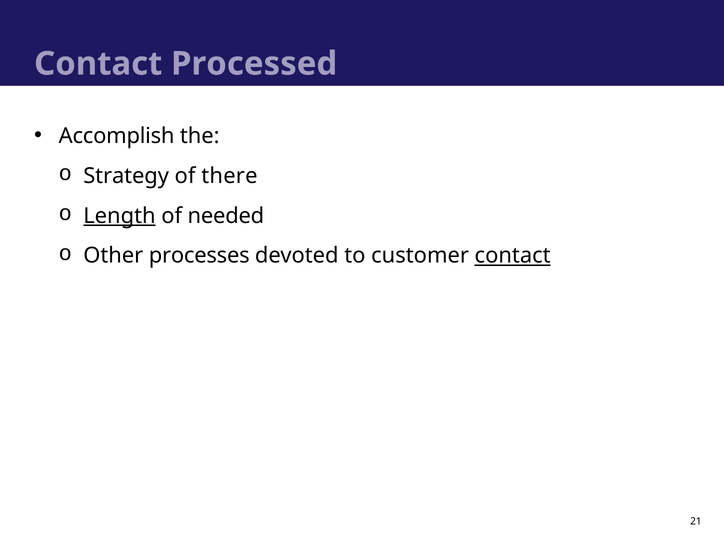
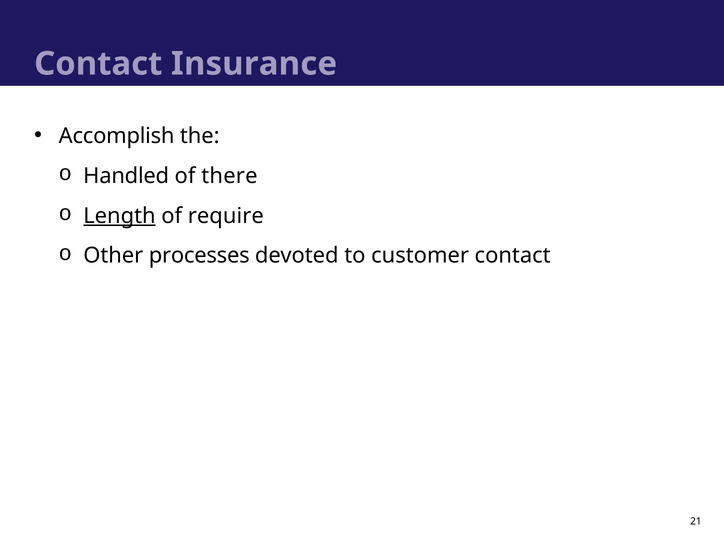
Processed: Processed -> Insurance (254, 64)
Strategy: Strategy -> Handled (126, 176)
needed: needed -> require (226, 216)
contact underline: present -> none (513, 255)
